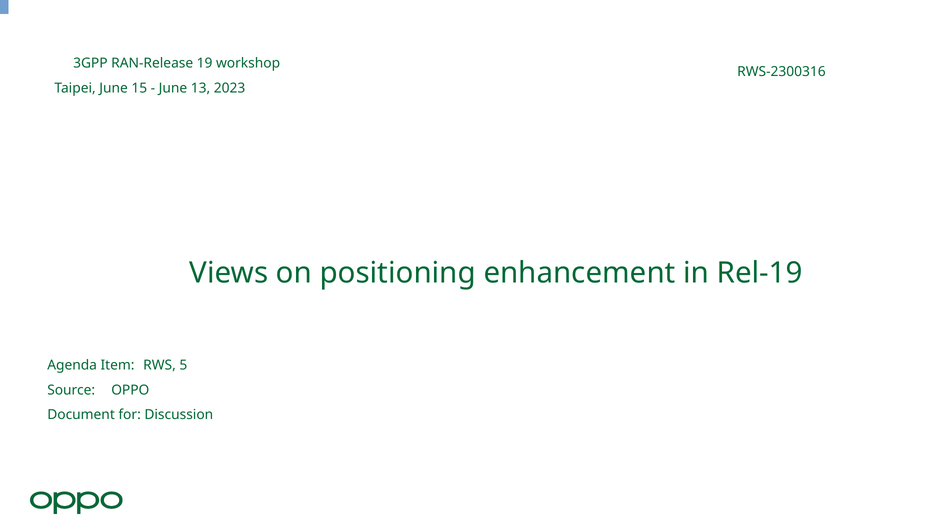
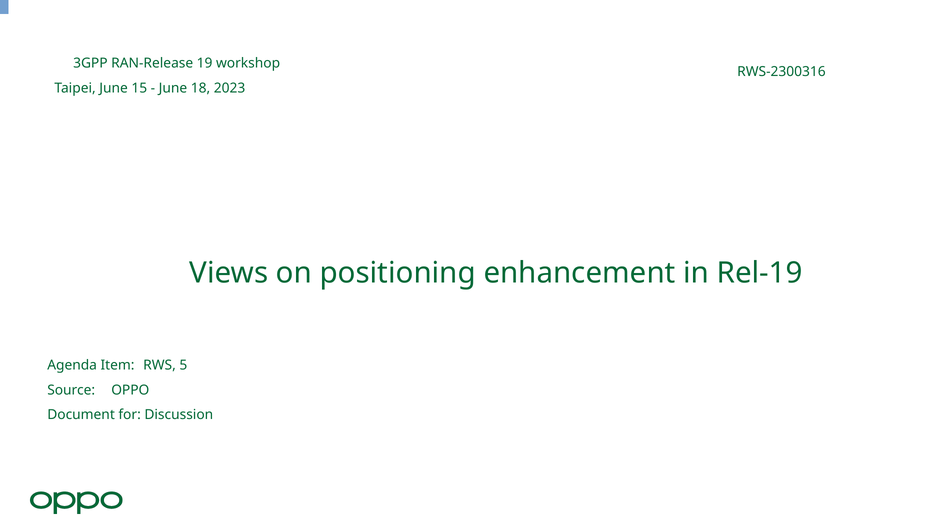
13: 13 -> 18 (201, 88)
